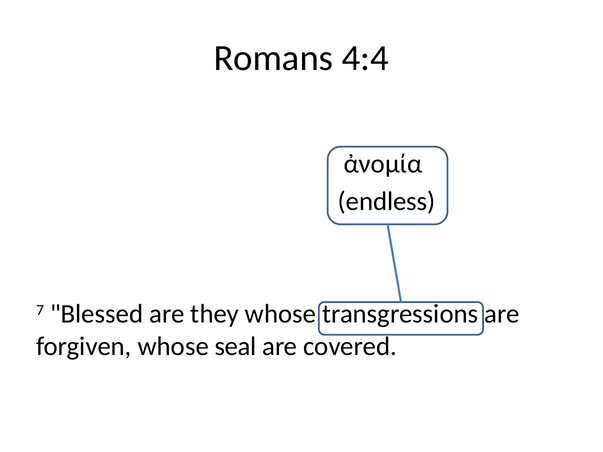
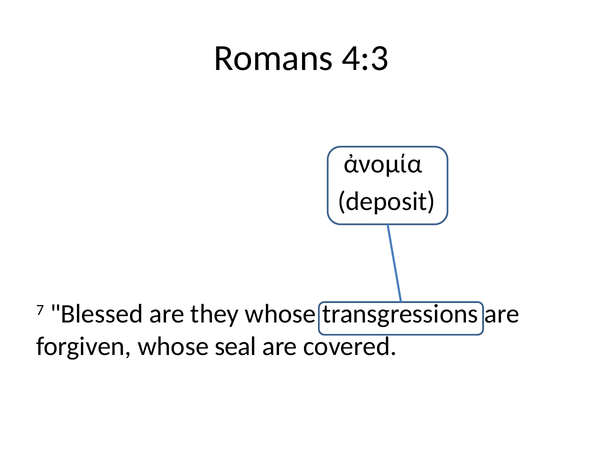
4:4: 4:4 -> 4:3 (365, 58)
endless: endless -> deposit (386, 202)
